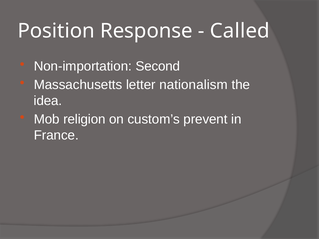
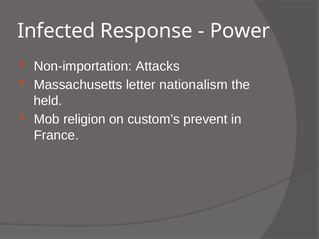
Position: Position -> Infected (56, 31)
Called: Called -> Power (240, 31)
Second: Second -> Attacks (158, 66)
idea: idea -> held (48, 101)
